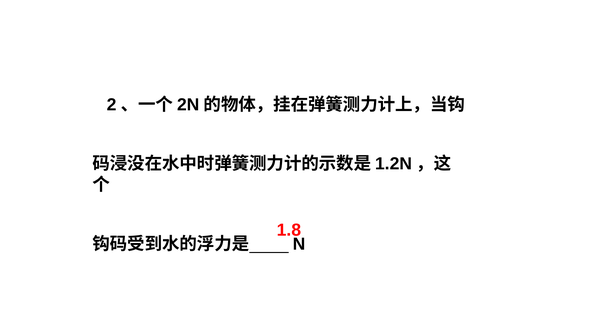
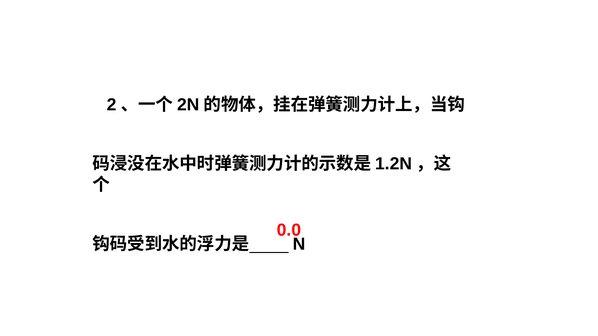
1.8: 1.8 -> 0.0 (289, 230)
